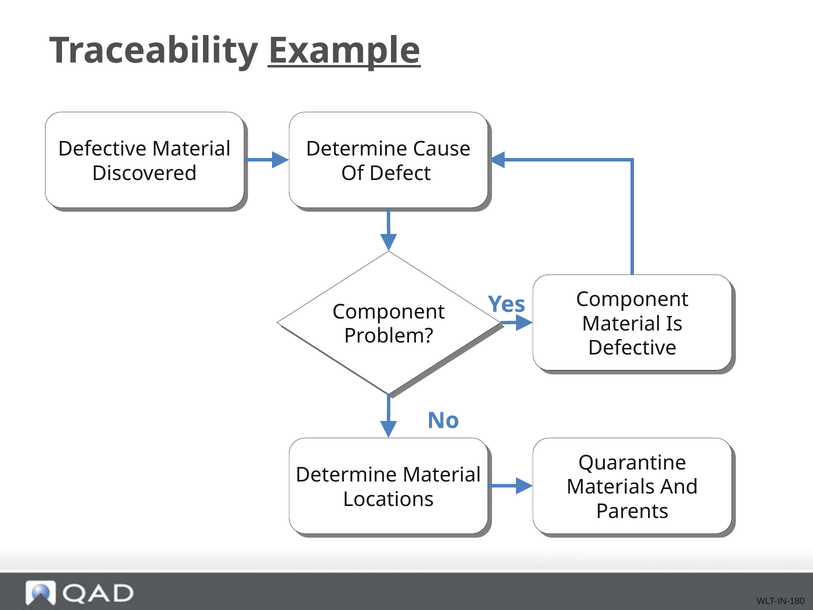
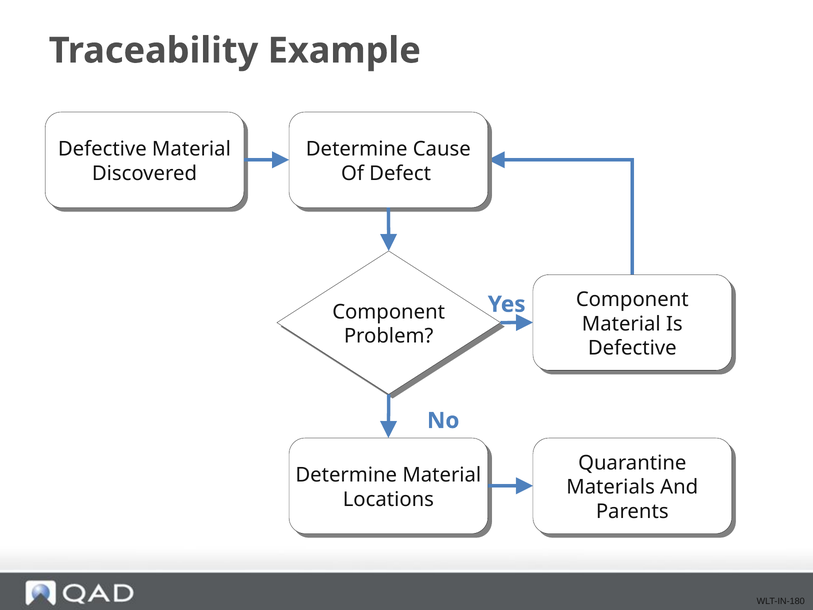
Example underline: present -> none (344, 51)
